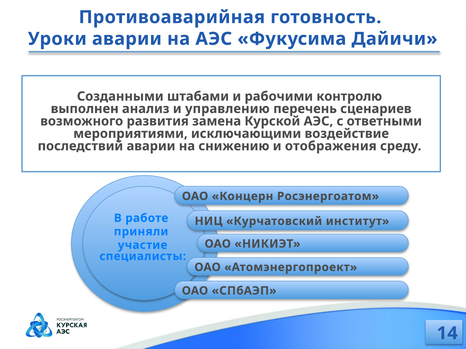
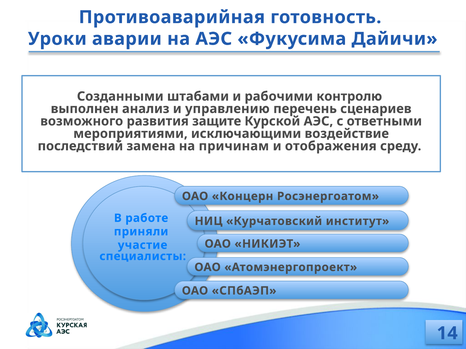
замена: замена -> защите (217, 121)
последствий аварии: аварии -> замена (151, 146)
снижению: снижению -> причинам (234, 146)
